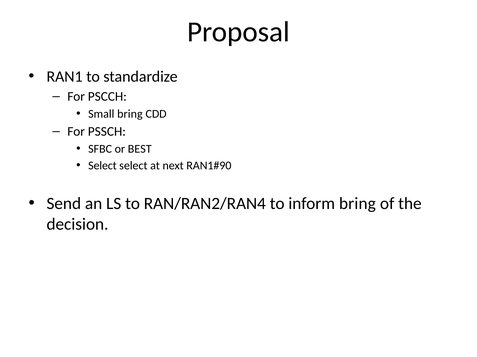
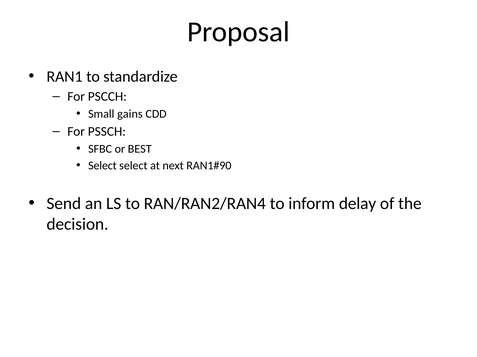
Small bring: bring -> gains (130, 114)
inform bring: bring -> delay (358, 204)
